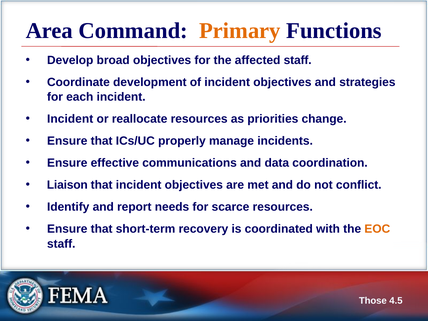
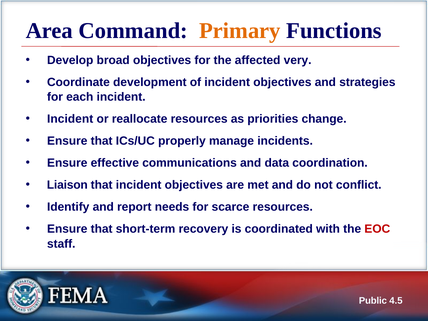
affected staff: staff -> very (298, 60)
EOC colour: orange -> red (377, 229)
Those: Those -> Public (373, 301)
